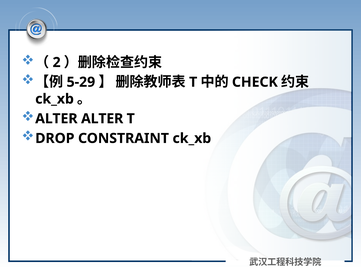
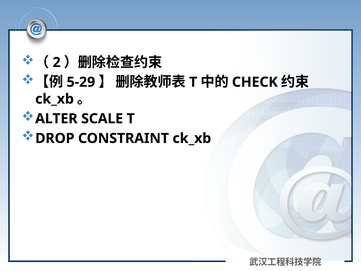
ALTER ALTER: ALTER -> SCALE (102, 119)
